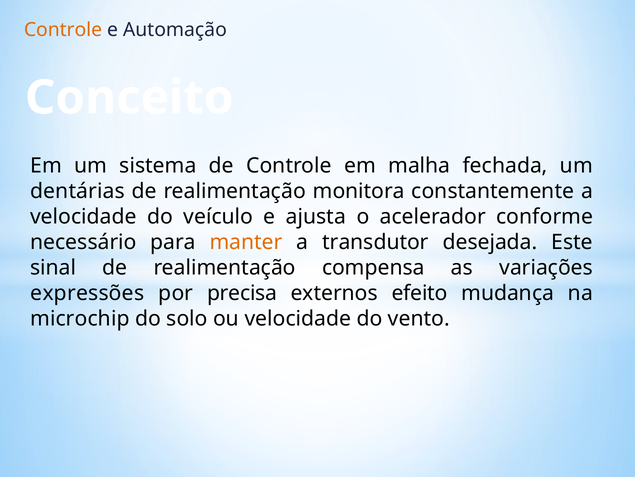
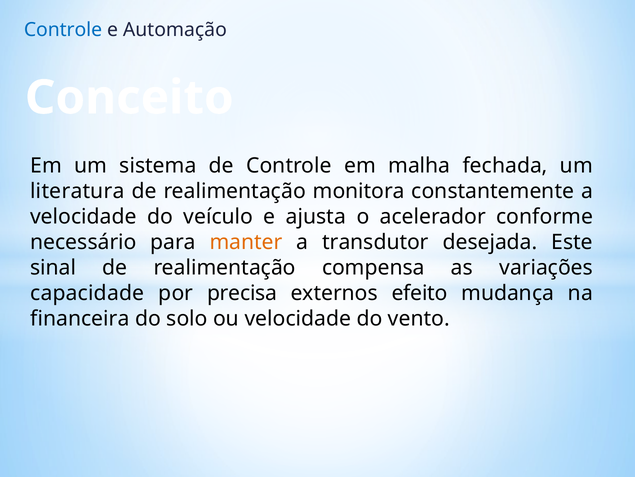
Controle colour: orange -> blue (63, 30)
dentárias: dentárias -> literatura (77, 191)
expressões: expressões -> capacidade (87, 293)
microchip: microchip -> financeira (80, 318)
